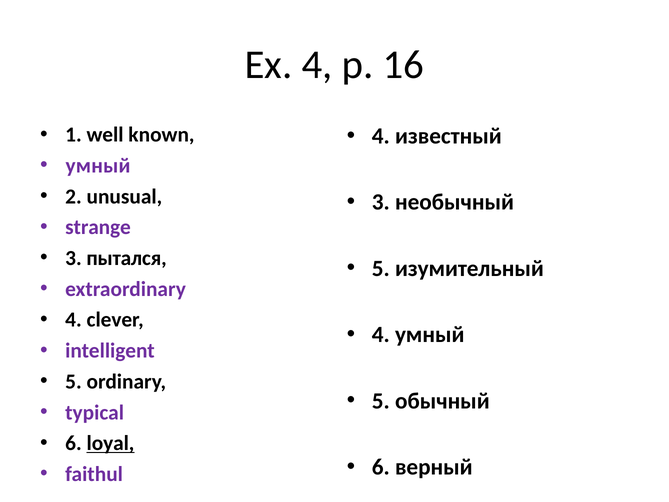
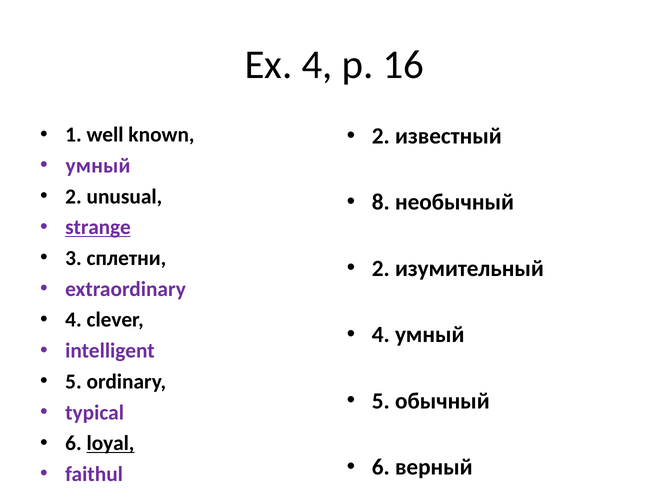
4: 4 -> 2 (381, 136)
3: 3 -> 8 (381, 202)
strange underline: none -> present (98, 227)
пытался: пытался -> сплетни (126, 258)
5: 5 -> 2 (381, 268)
